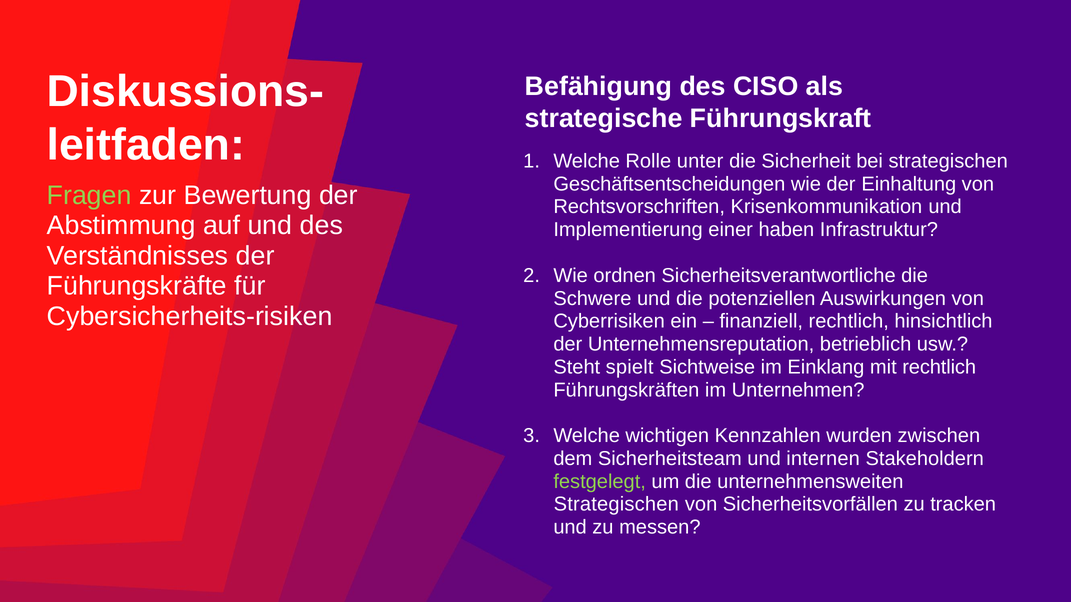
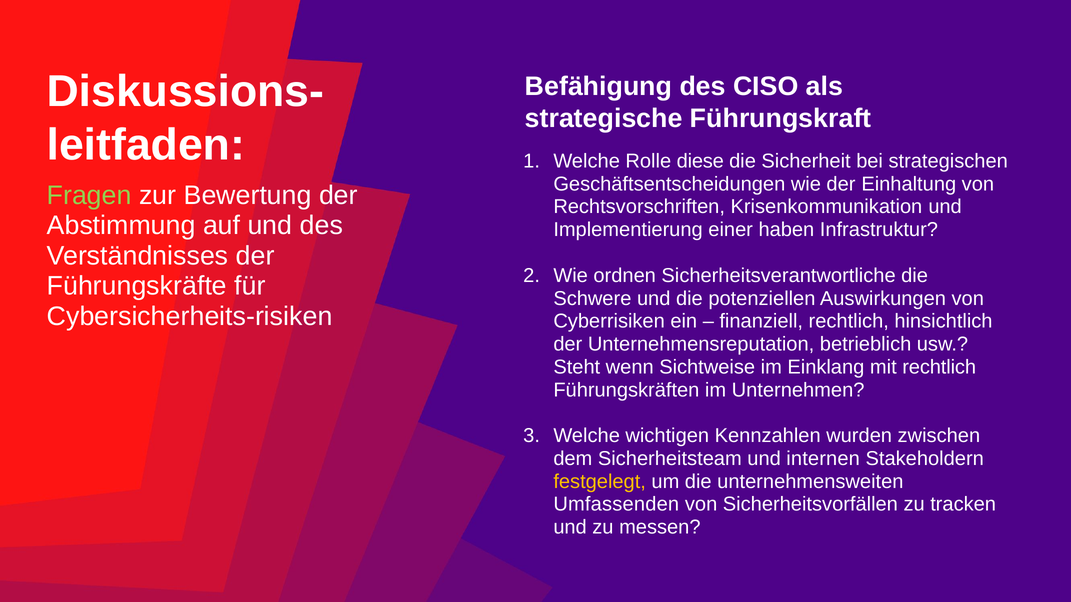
unter: unter -> diese (700, 161)
spielt: spielt -> wenn (630, 367)
festgelegt colour: light green -> yellow (600, 482)
Strategischen: Strategischen -> Umfassenden (616, 505)
